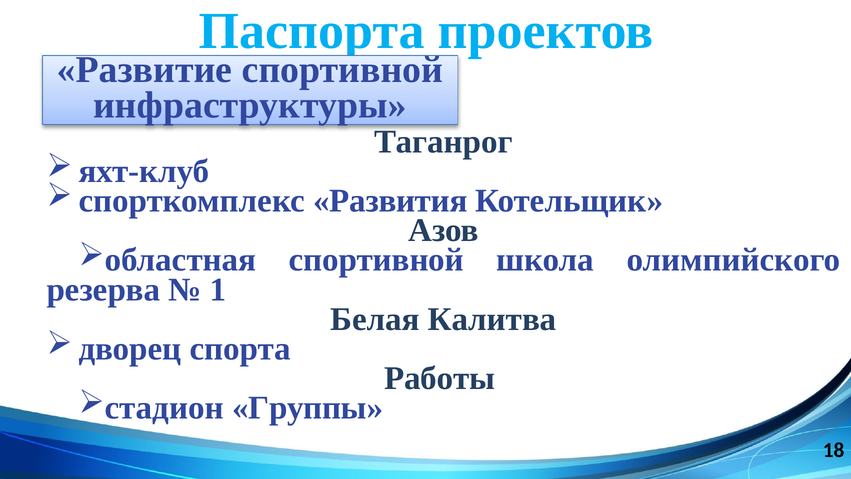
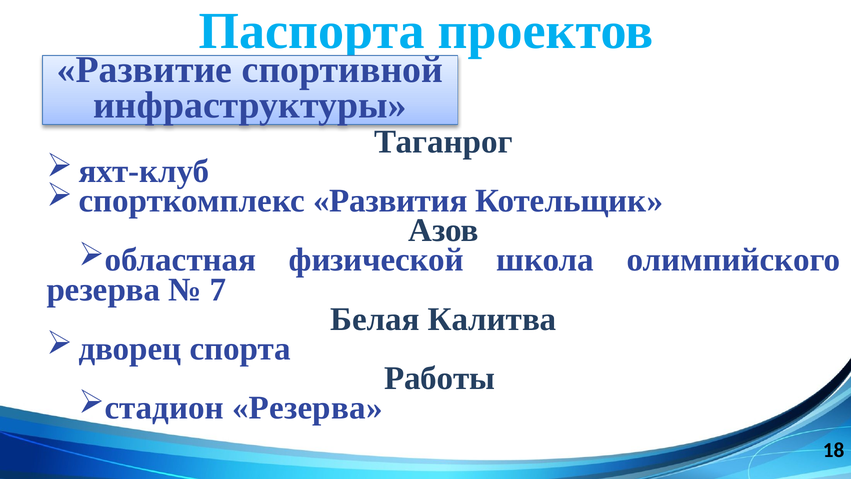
спортивной: спортивной -> физической (376, 260)
1: 1 -> 7 (218, 289)
Группы: Группы -> Резерва (307, 408)
